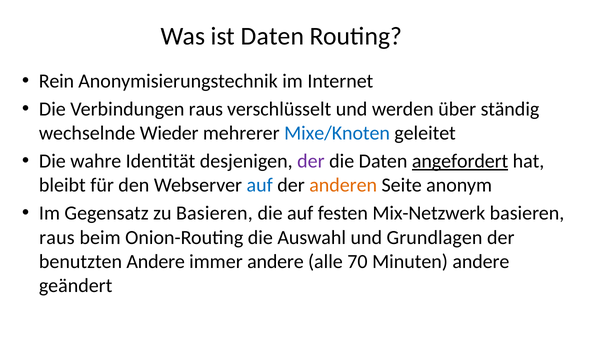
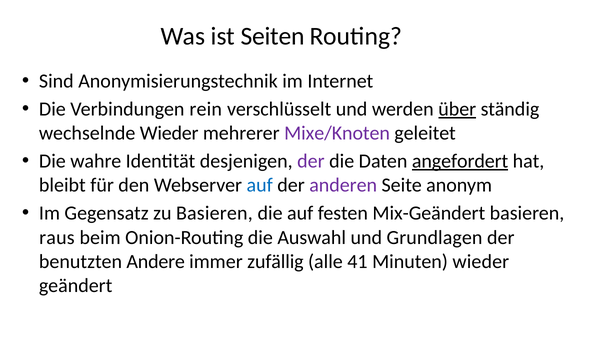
ist Daten: Daten -> Seiten (273, 36)
Rein: Rein -> Sind (56, 81)
Verbindungen raus: raus -> rein (206, 109)
über underline: none -> present (457, 109)
Mixe/Knoten colour: blue -> purple (337, 133)
anderen colour: orange -> purple (343, 185)
Mix-Netzwerk: Mix-Netzwerk -> Mix-Geändert (429, 213)
immer andere: andere -> zufällig (275, 261)
70: 70 -> 41 (357, 261)
Minuten andere: andere -> wieder (481, 261)
